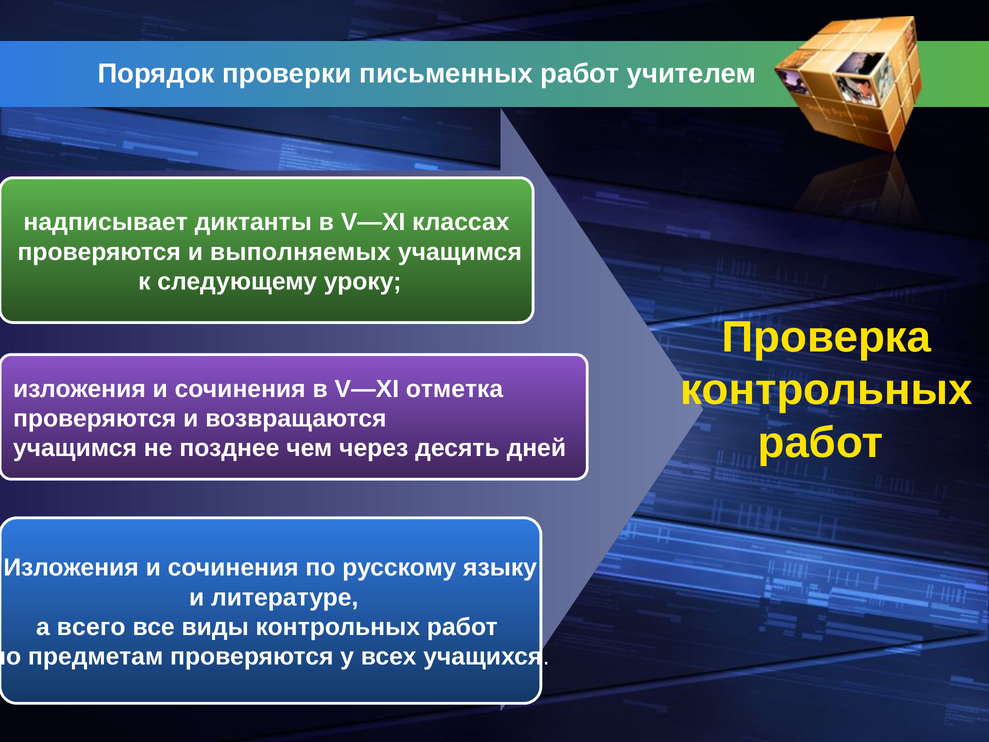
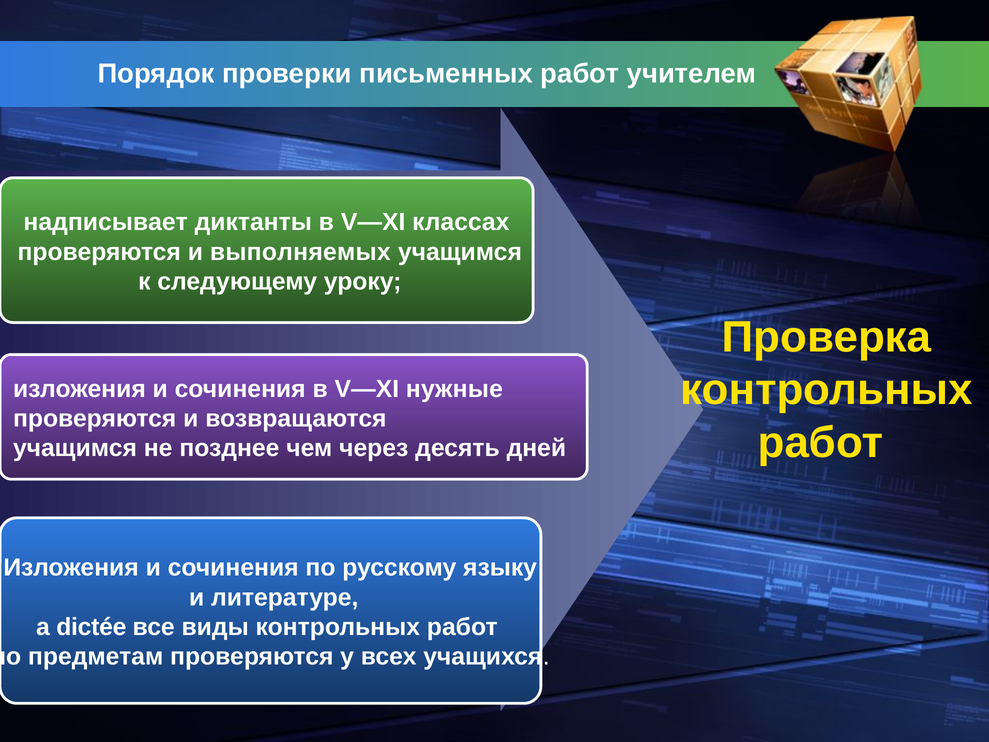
отметка: отметка -> нужные (454, 389)
всего: всего -> dictée (91, 627)
